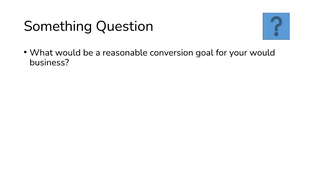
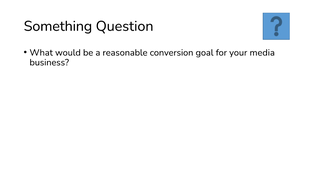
your would: would -> media (262, 53)
